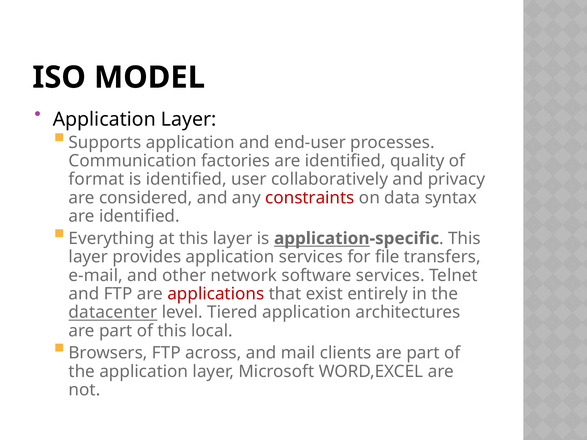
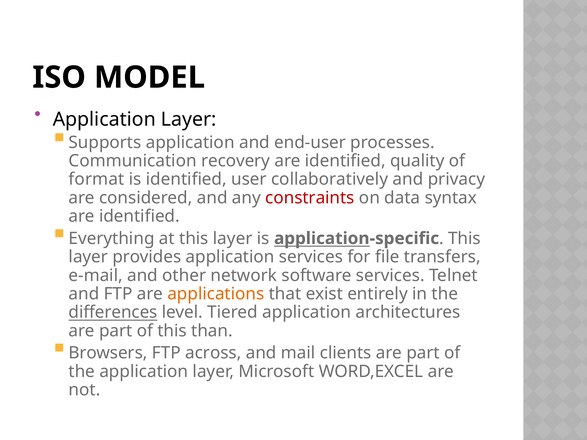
factories: factories -> recovery (236, 161)
applications colour: red -> orange (216, 294)
datacenter: datacenter -> differences (113, 313)
local: local -> than (212, 331)
